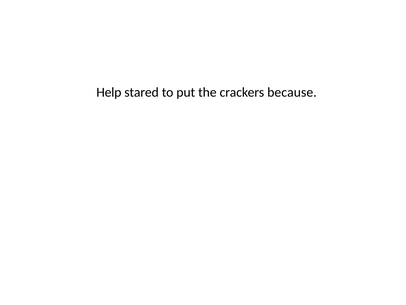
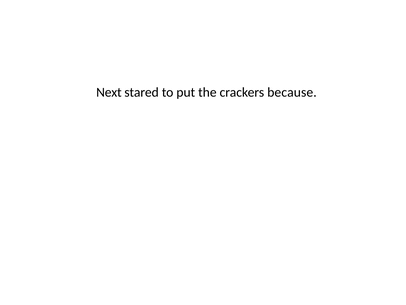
Help: Help -> Next (109, 92)
